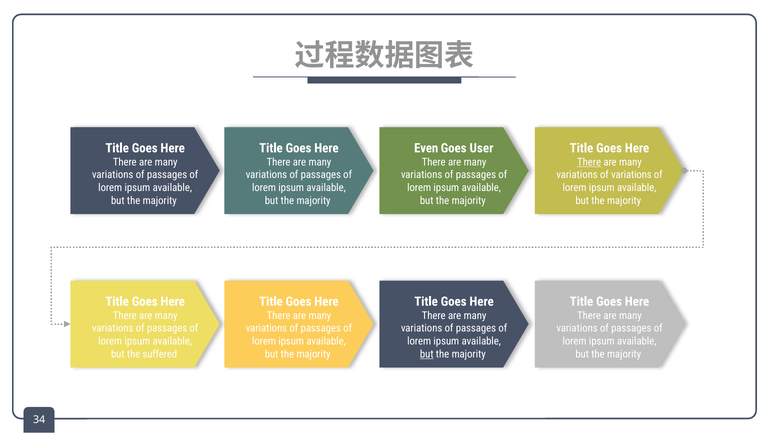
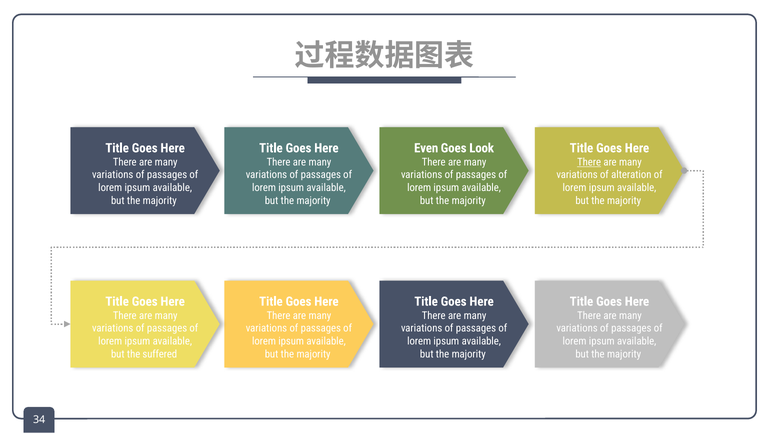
User: User -> Look (482, 148)
of variations: variations -> alteration (631, 175)
but underline: present -> none (427, 354)
